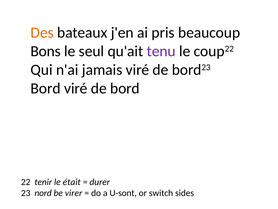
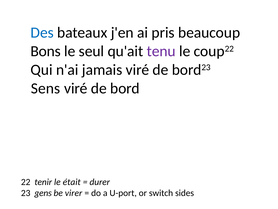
Des colour: orange -> blue (42, 33)
Bord: Bord -> Sens (46, 88)
nord: nord -> gens (43, 193)
U-sont: U-sont -> U-port (123, 193)
